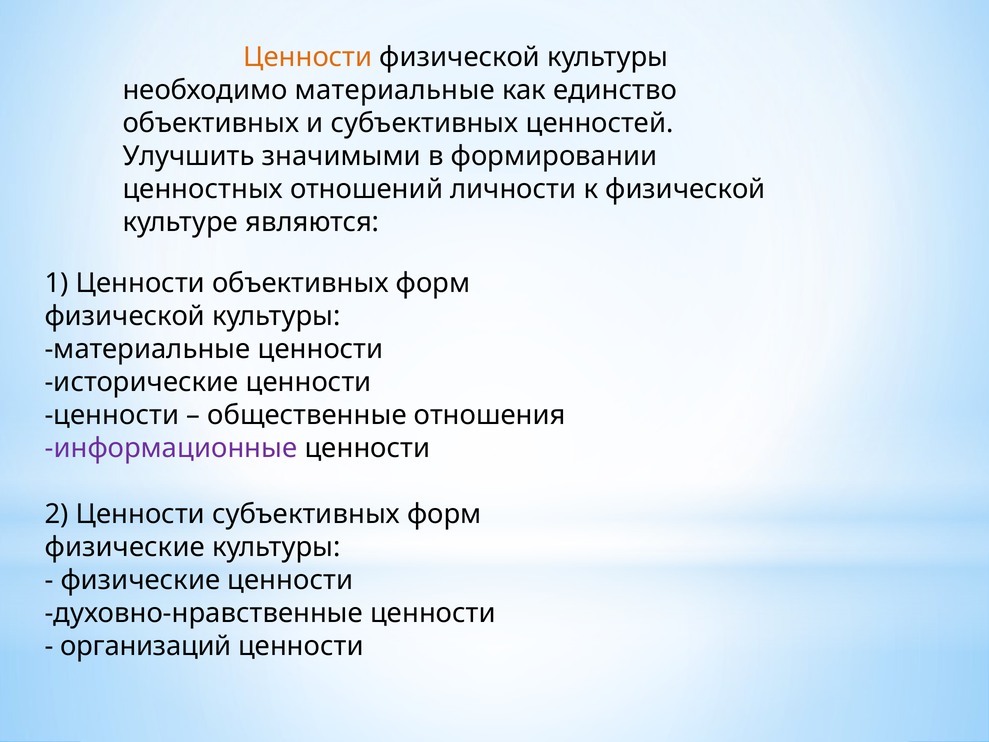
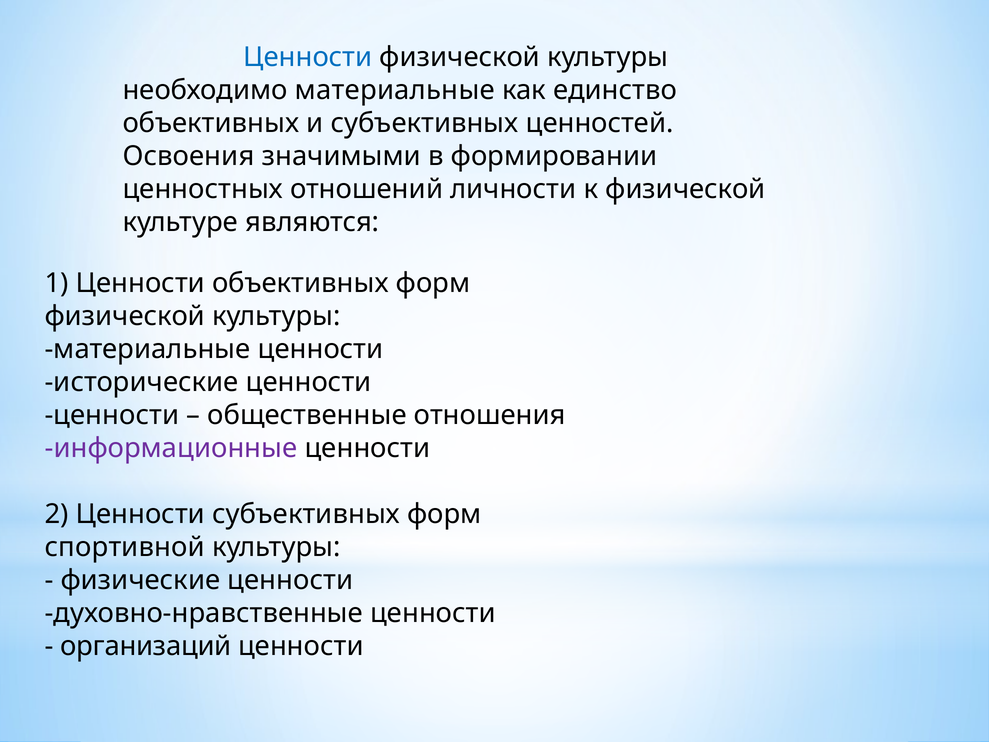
Ценности colour: orange -> blue (308, 57)
Улучшить: Улучшить -> Освоения (189, 156)
физические: физические -> спортивной (125, 547)
